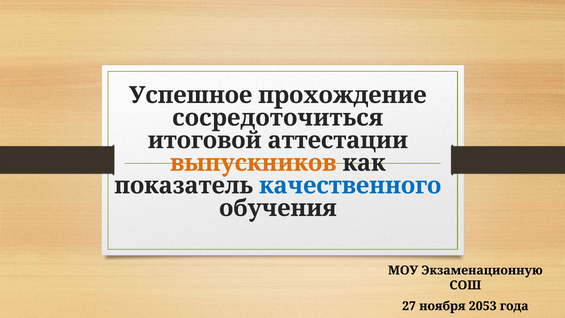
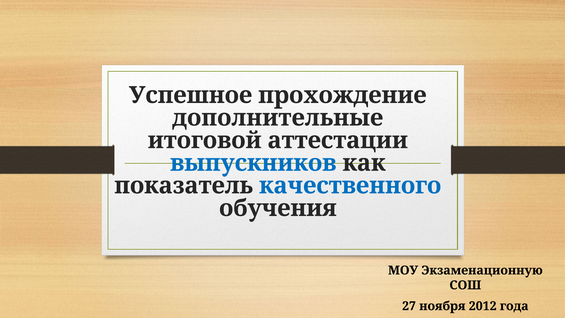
сосредоточиться: сосредоточиться -> дополнительные (278, 118)
выпускников colour: orange -> blue (253, 163)
2053: 2053 -> 2012 (483, 306)
